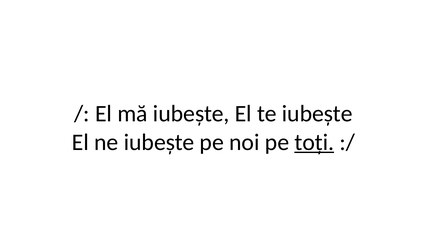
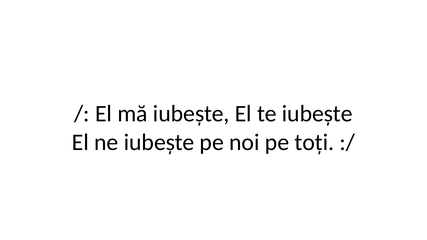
toți underline: present -> none (314, 142)
